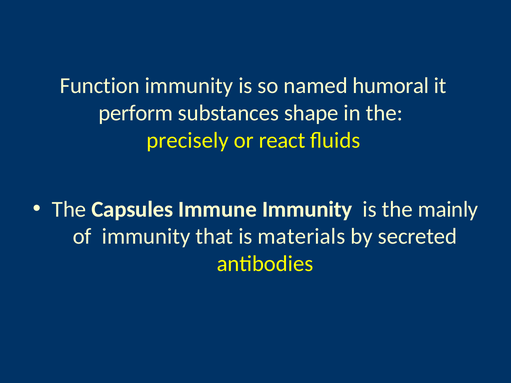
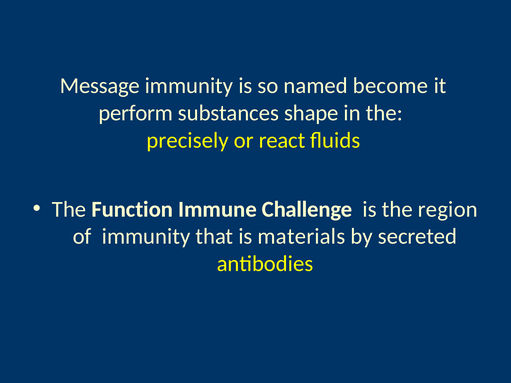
Function: Function -> Message (100, 86)
humoral: humoral -> become (391, 86)
Capsules: Capsules -> Function (132, 209)
Immune Immunity: Immunity -> Challenge (307, 209)
mainly: mainly -> region (448, 209)
